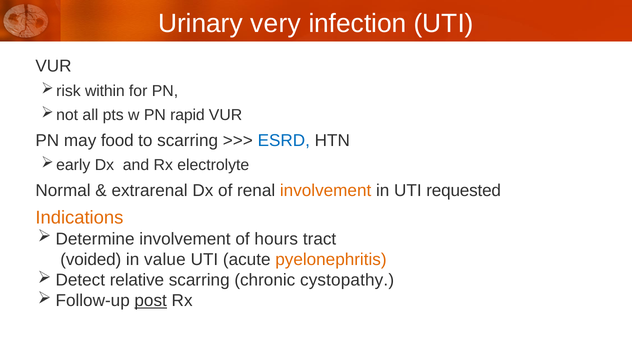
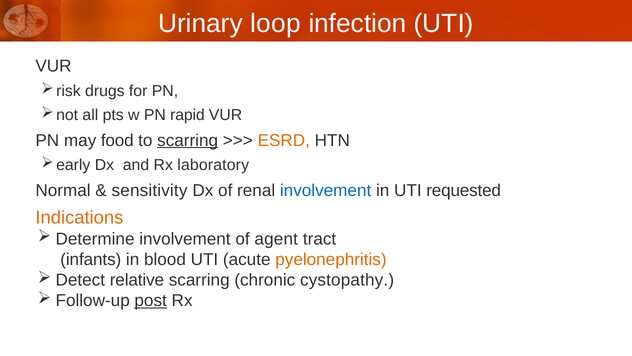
very: very -> loop (276, 24)
within: within -> drugs (105, 91)
scarring underline: none -> present (188, 140)
ESRD colour: blue -> orange (284, 140)
electrolyte: electrolyte -> laboratory (213, 165)
extrarenal: extrarenal -> sensitivity (150, 190)
involvement colour: orange -> blue (326, 190)
hours: hours -> agent (276, 239)
voided: voided -> infants (91, 259)
value: value -> blood (165, 259)
